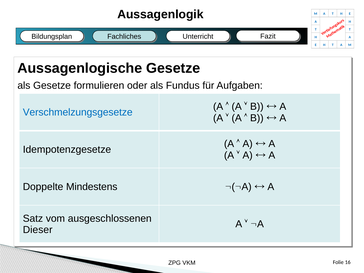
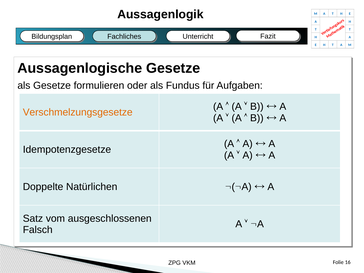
Verschmelzungsgesetze colour: blue -> orange (78, 112)
Mindestens: Mindestens -> Natürlichen (92, 187)
Dieser: Dieser -> Falsch (38, 230)
